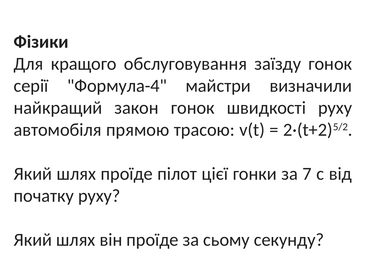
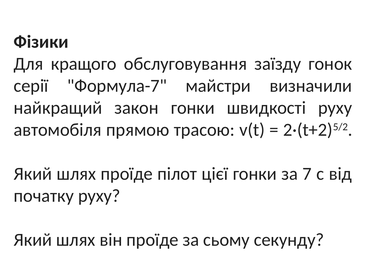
Формула-4: Формула-4 -> Формула-7 (117, 86)
закон гонок: гонок -> гонки (193, 108)
